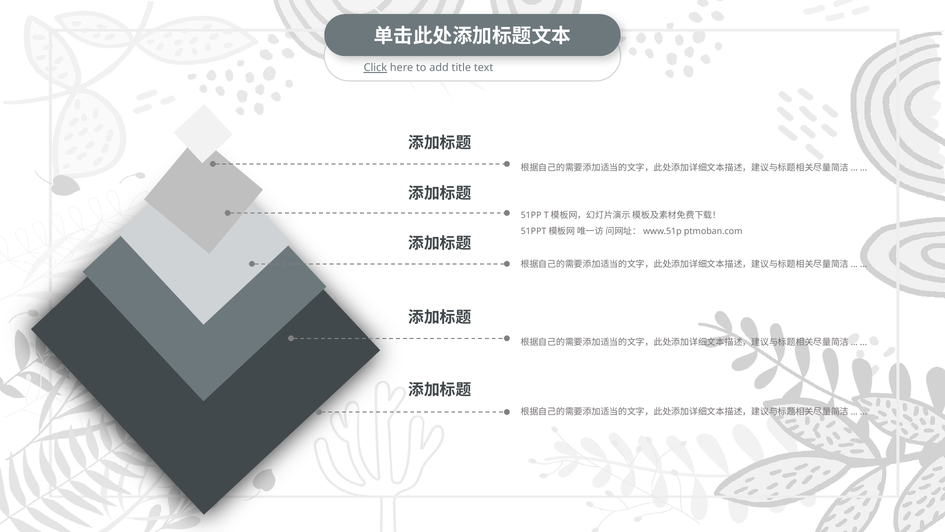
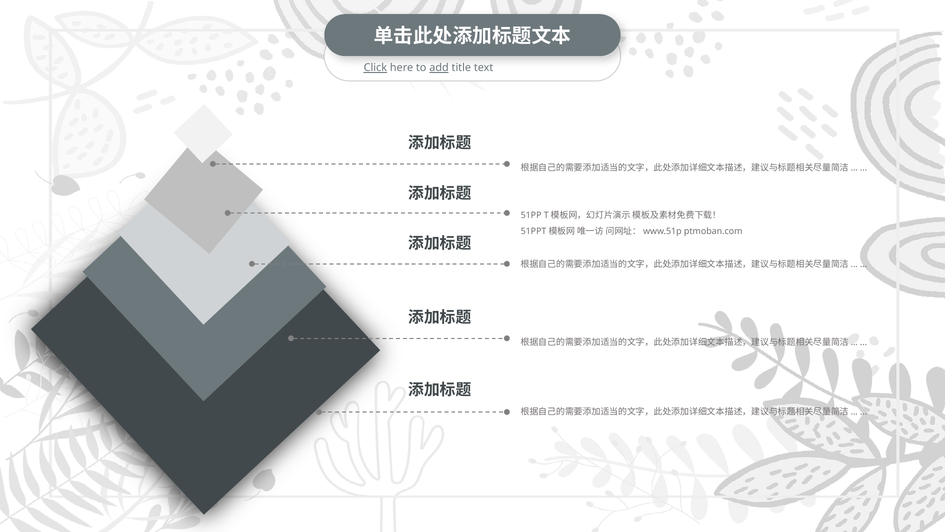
add underline: none -> present (439, 68)
